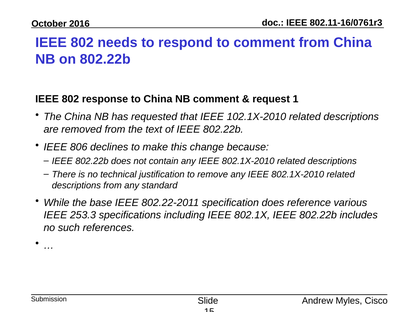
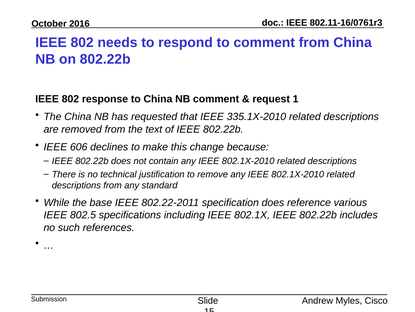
102.1X-2010: 102.1X-2010 -> 335.1X-2010 (256, 117)
806: 806 -> 606 (79, 147)
253.3: 253.3 -> 802.5 (83, 215)
